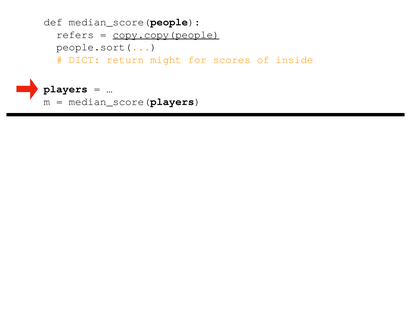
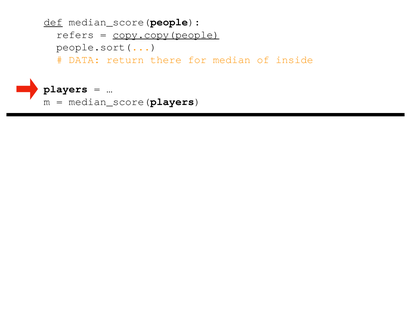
def underline: none -> present (53, 22)
DICT: DICT -> DATA (84, 60)
might: might -> there (166, 60)
scores: scores -> median (232, 60)
